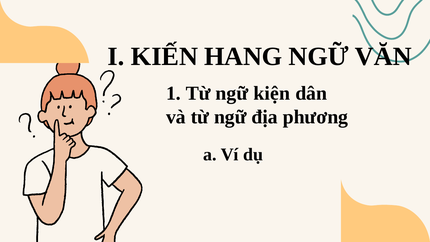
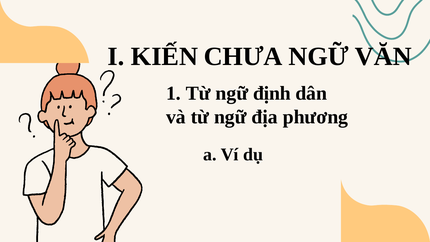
HANG: HANG -> CHƯA (243, 57)
kiện: kiện -> định (272, 93)
